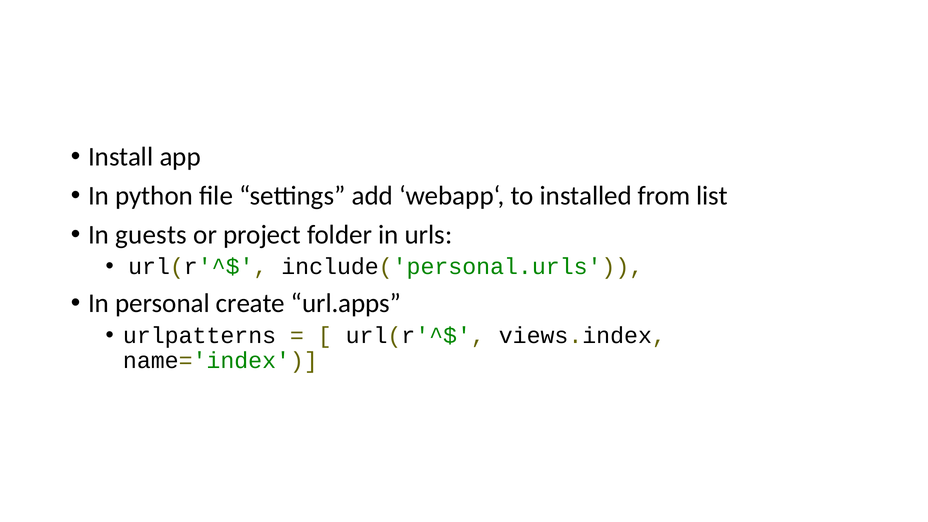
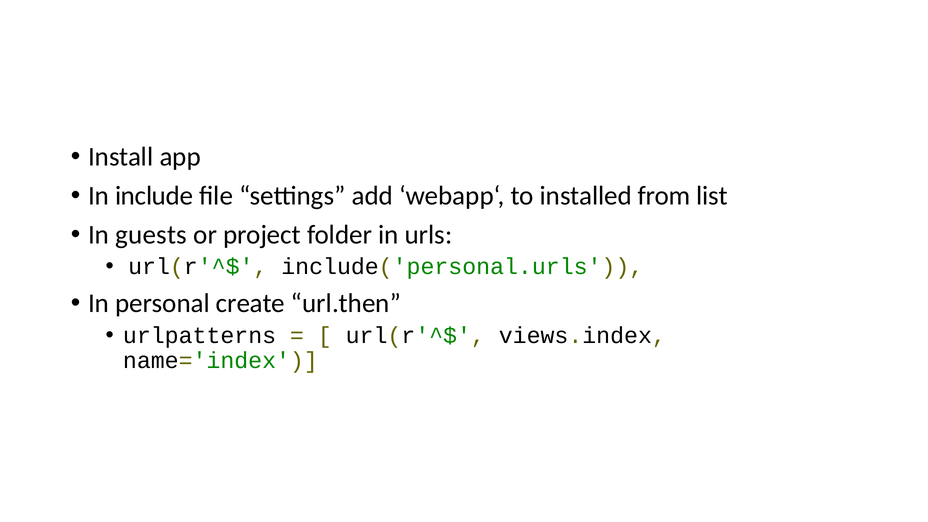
python: python -> include (154, 196)
url.apps: url.apps -> url.then (346, 303)
